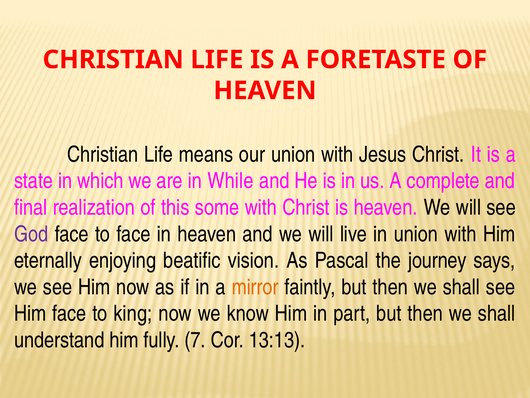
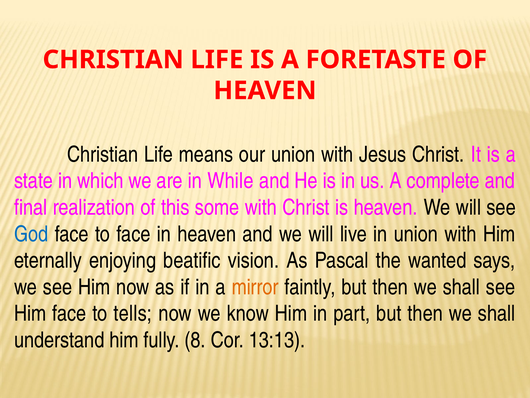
God colour: purple -> blue (31, 234)
journey: journey -> wanted (437, 260)
king: king -> tells (133, 313)
7: 7 -> 8 (195, 340)
